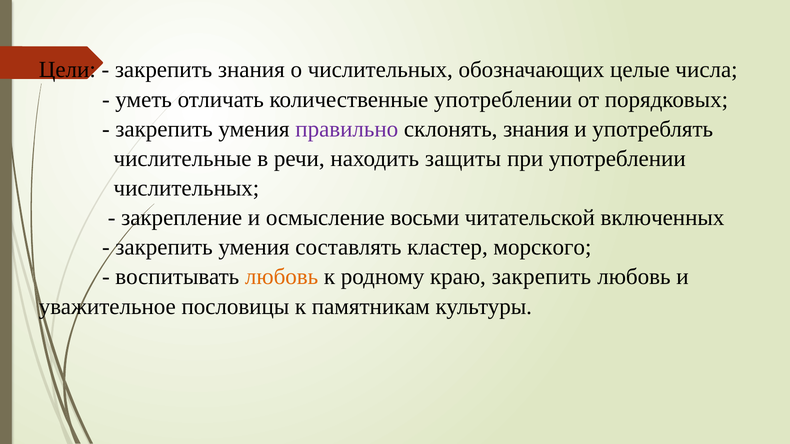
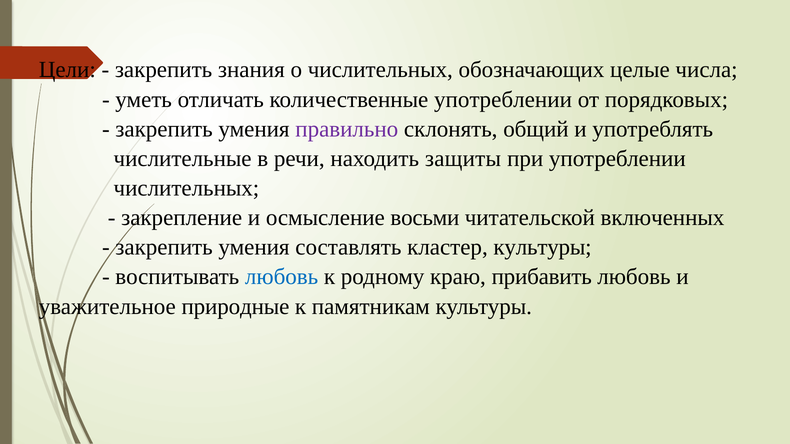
склонять знания: знания -> общий (536, 129)
кластер морского: морского -> культуры (543, 247)
любовь colour: orange -> blue (282, 277)
краю закрепить: закрепить -> прибавить (542, 277)
пословицы: пословицы -> природные (235, 307)
